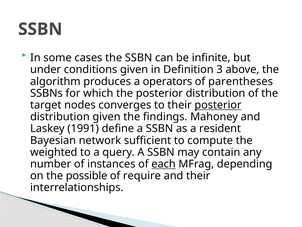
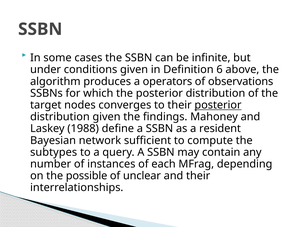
3: 3 -> 6 (220, 69)
parentheses: parentheses -> observations (241, 81)
1991: 1991 -> 1988 (83, 128)
weighted: weighted -> subtypes (54, 152)
each underline: present -> none (164, 164)
require: require -> unclear (142, 175)
